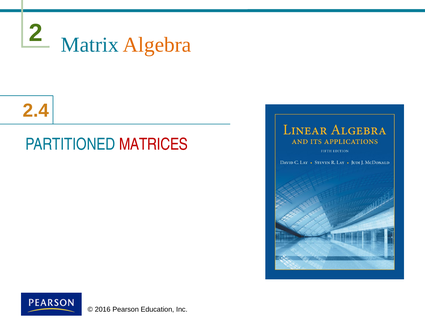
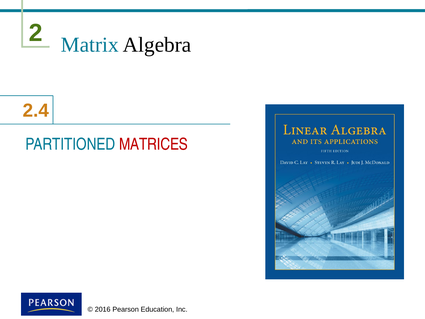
Algebra colour: orange -> black (157, 45)
